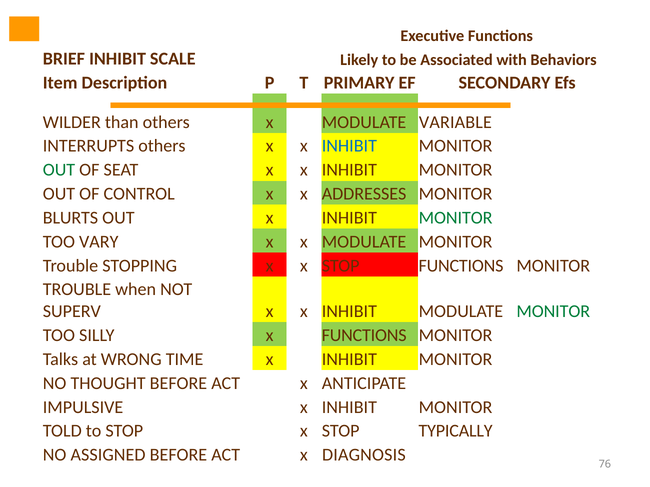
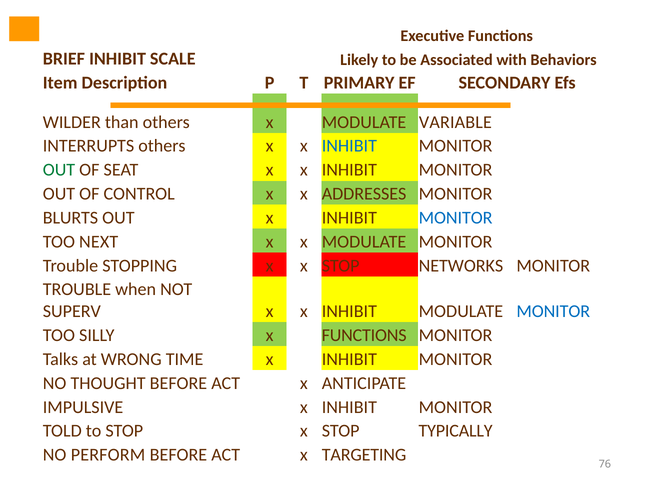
MONITOR colour: green -> blue (456, 218)
VARY: VARY -> NEXT (99, 242)
STOP FUNCTIONS: FUNCTIONS -> NETWORKS (461, 266)
MONITOR colour: green -> blue (553, 312)
ASSIGNED: ASSIGNED -> PERFORM (108, 455)
DIAGNOSIS: DIAGNOSIS -> TARGETING (364, 455)
